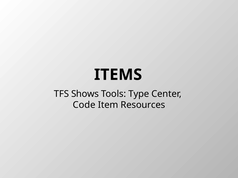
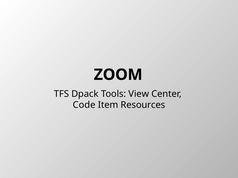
ITEMS: ITEMS -> ZOOM (118, 75)
Shows: Shows -> Dpack (85, 94)
Type: Type -> View (139, 94)
